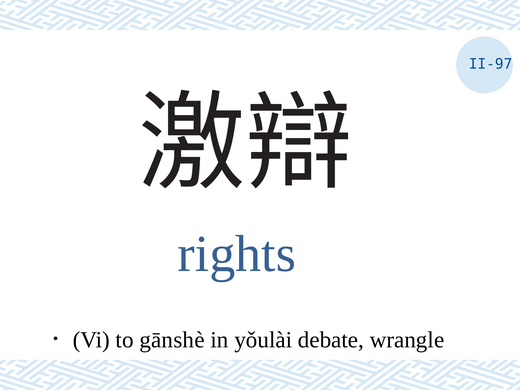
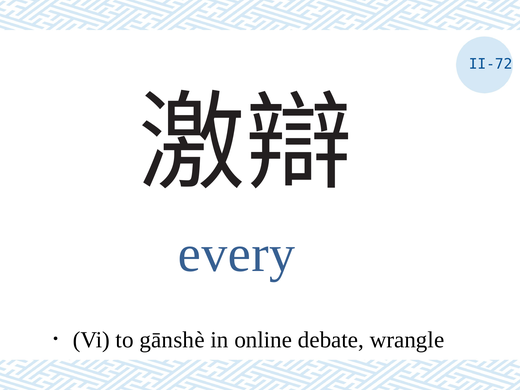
II-97: II-97 -> II-72 (491, 64)
rights: rights -> every (237, 254)
yǒulài: yǒulài -> online (263, 340)
